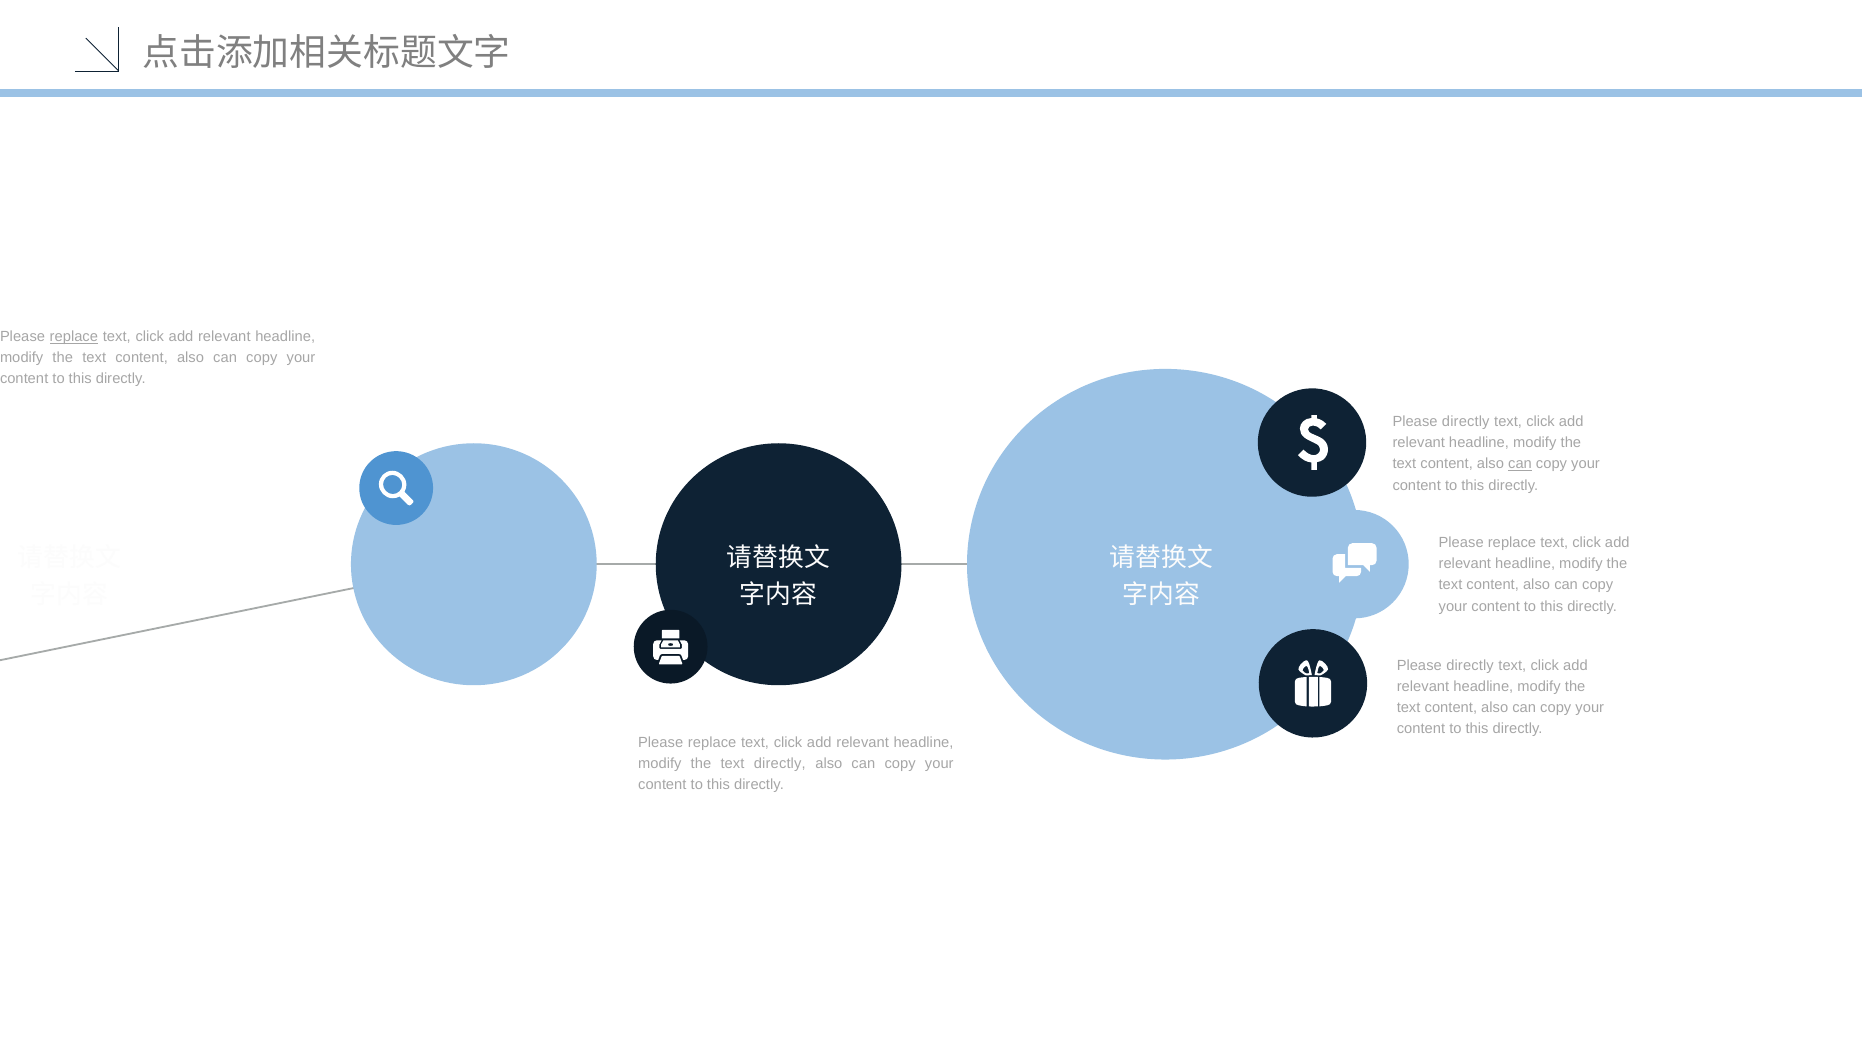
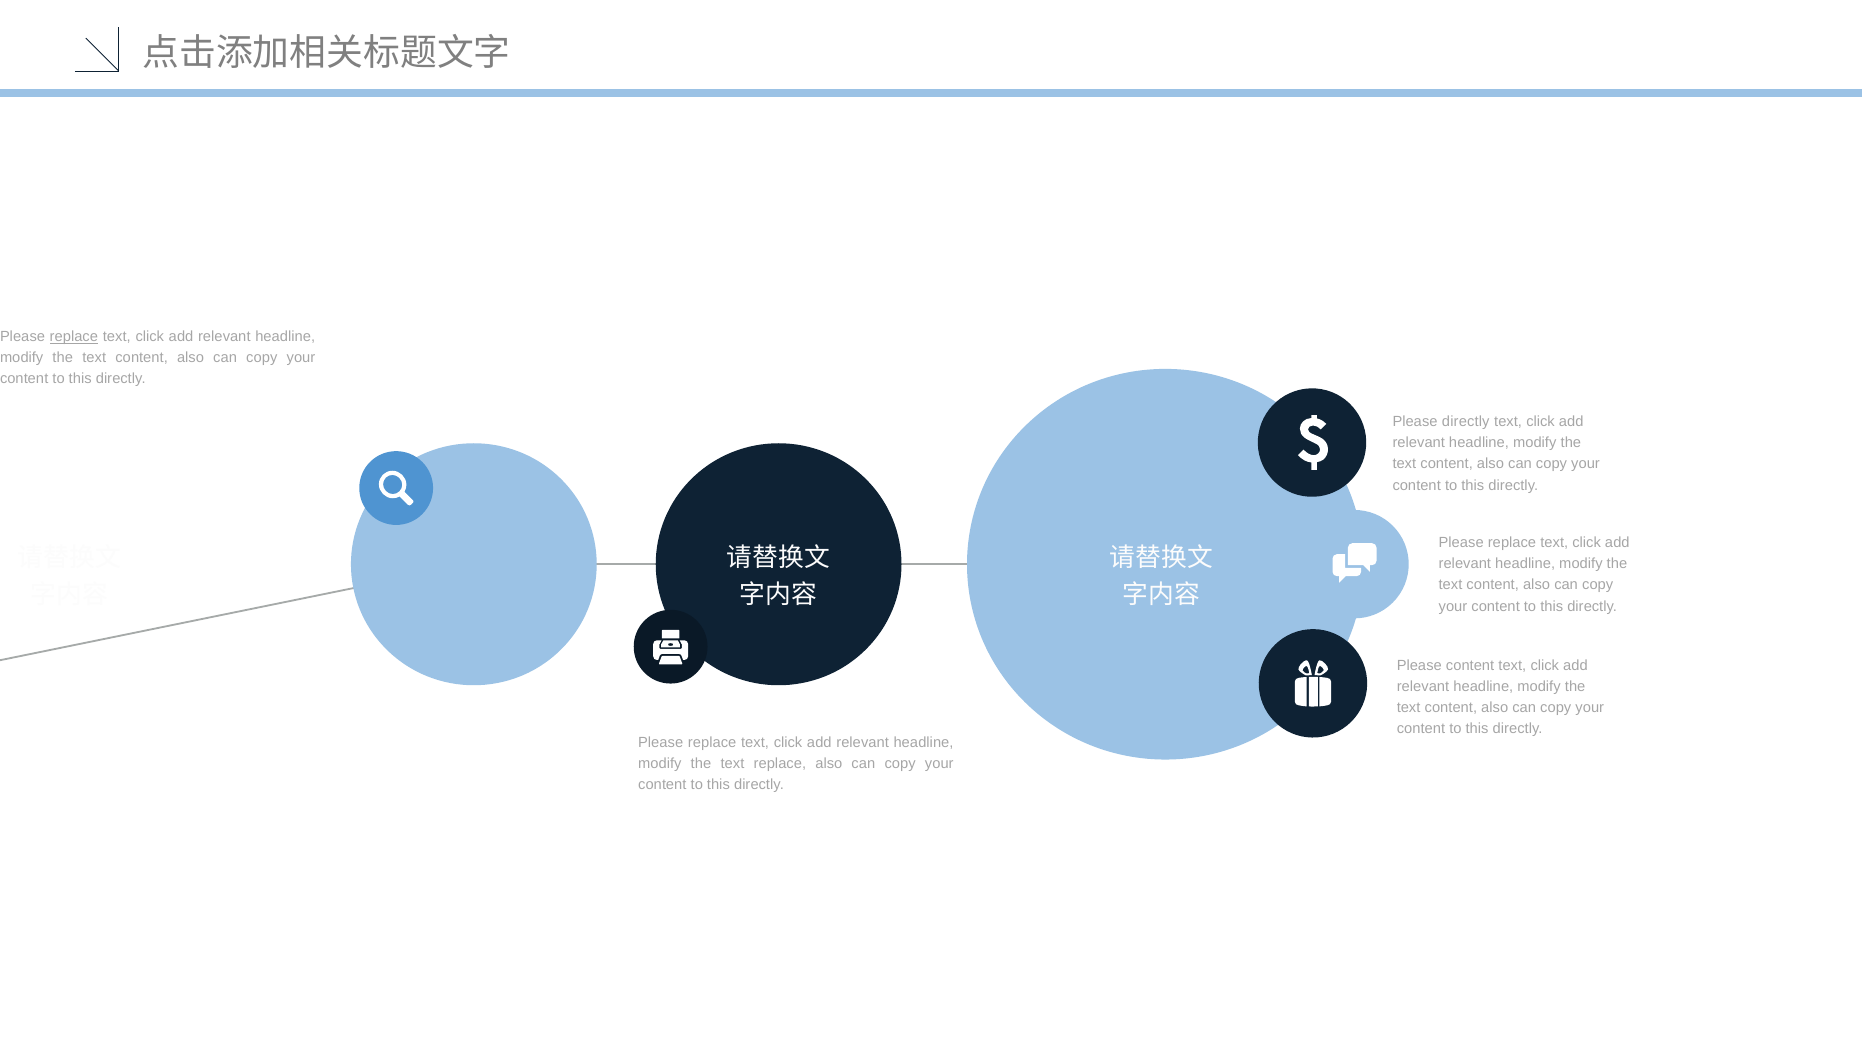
can underline: present -> none (1520, 464)
directly: directly -> content (1470, 665)
text directly: directly -> replace (780, 764)
